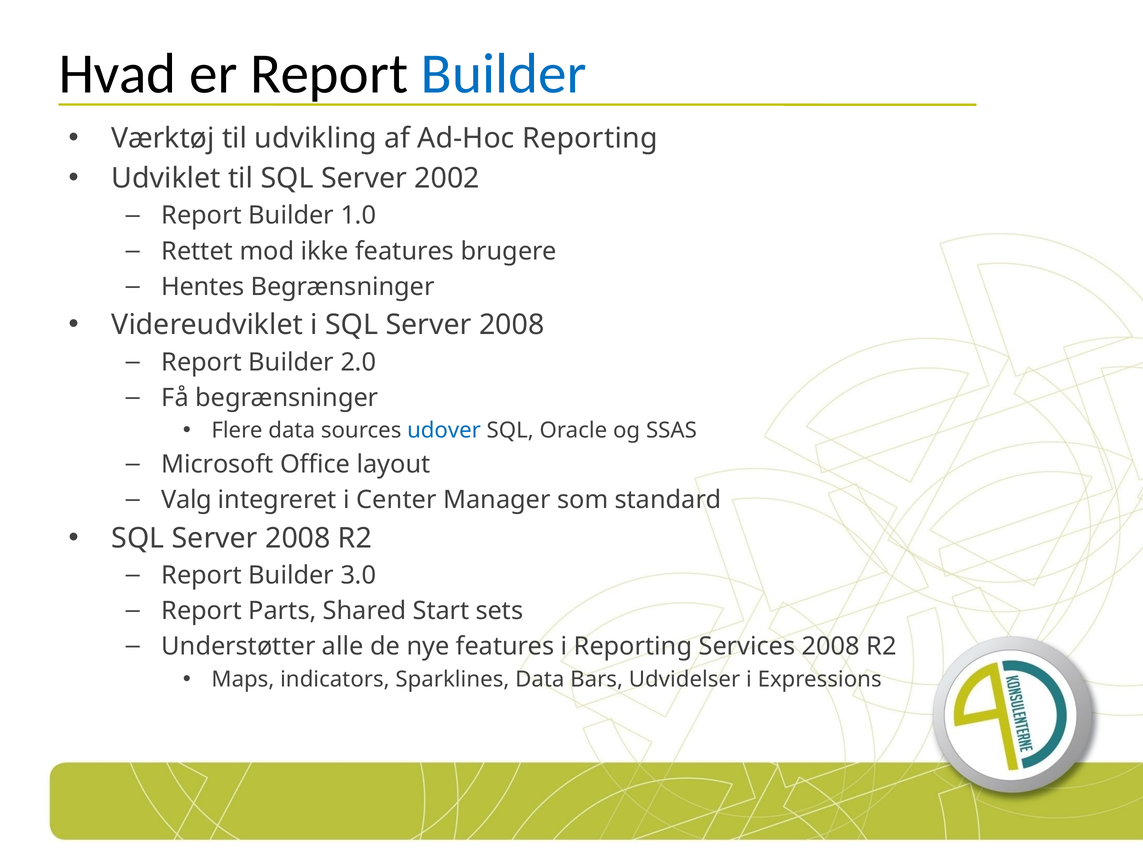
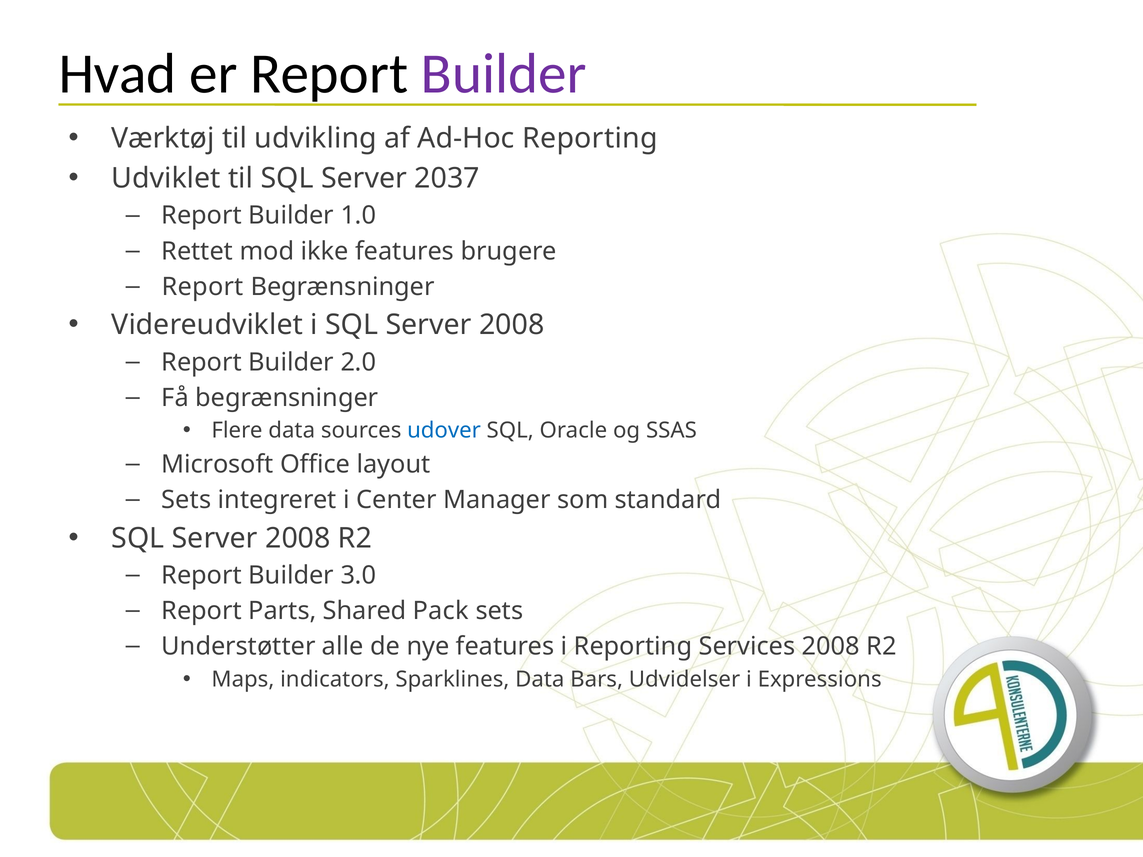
Builder colour: blue -> purple (504, 74)
2002: 2002 -> 2037 (447, 178)
Hentes: Hentes -> Report (203, 287)
Valg: Valg -> Sets (186, 500)
Start: Start -> Pack (441, 611)
